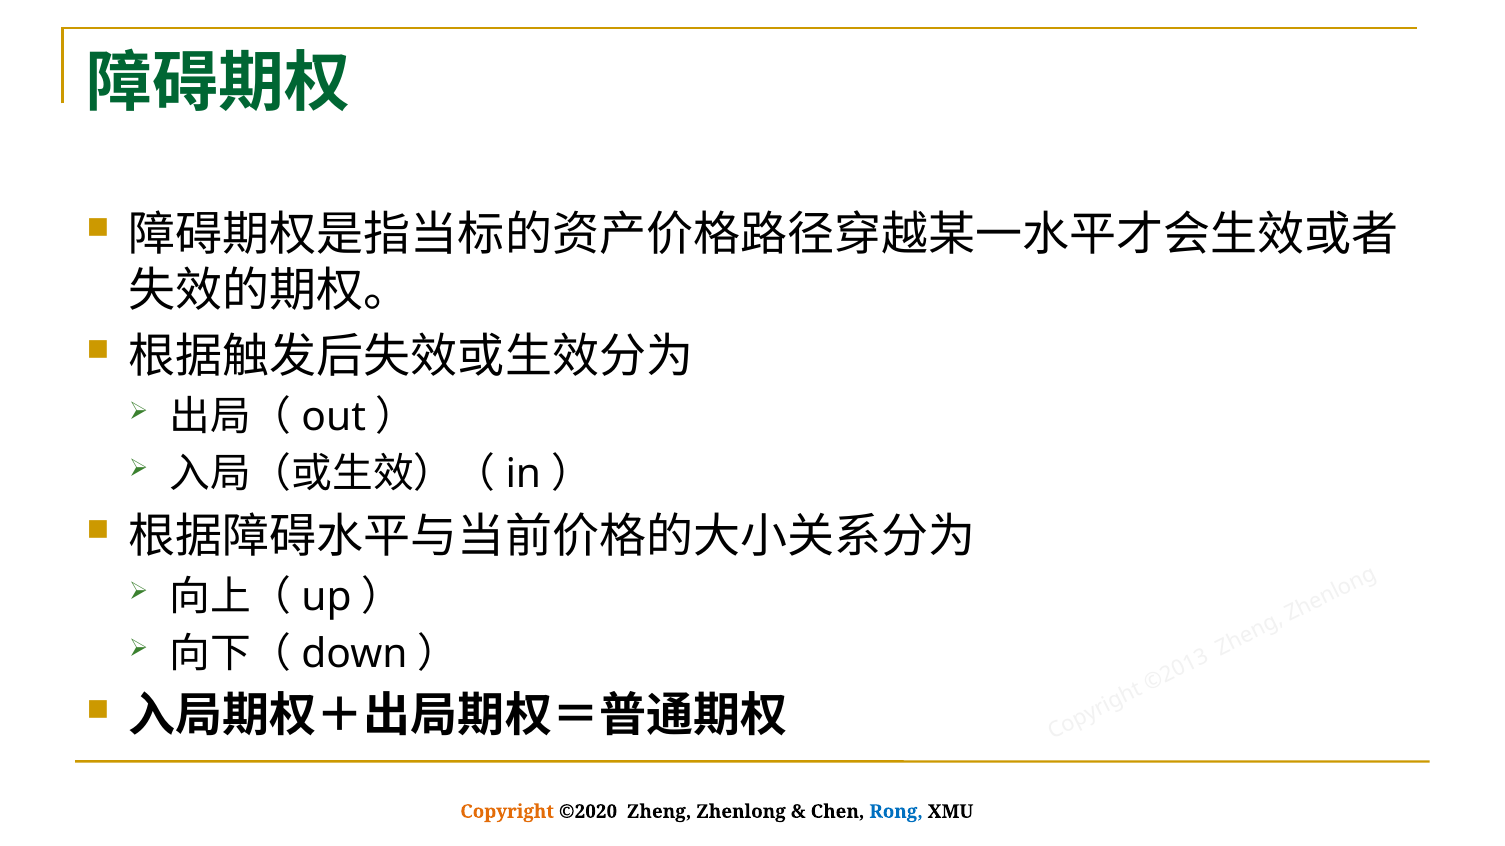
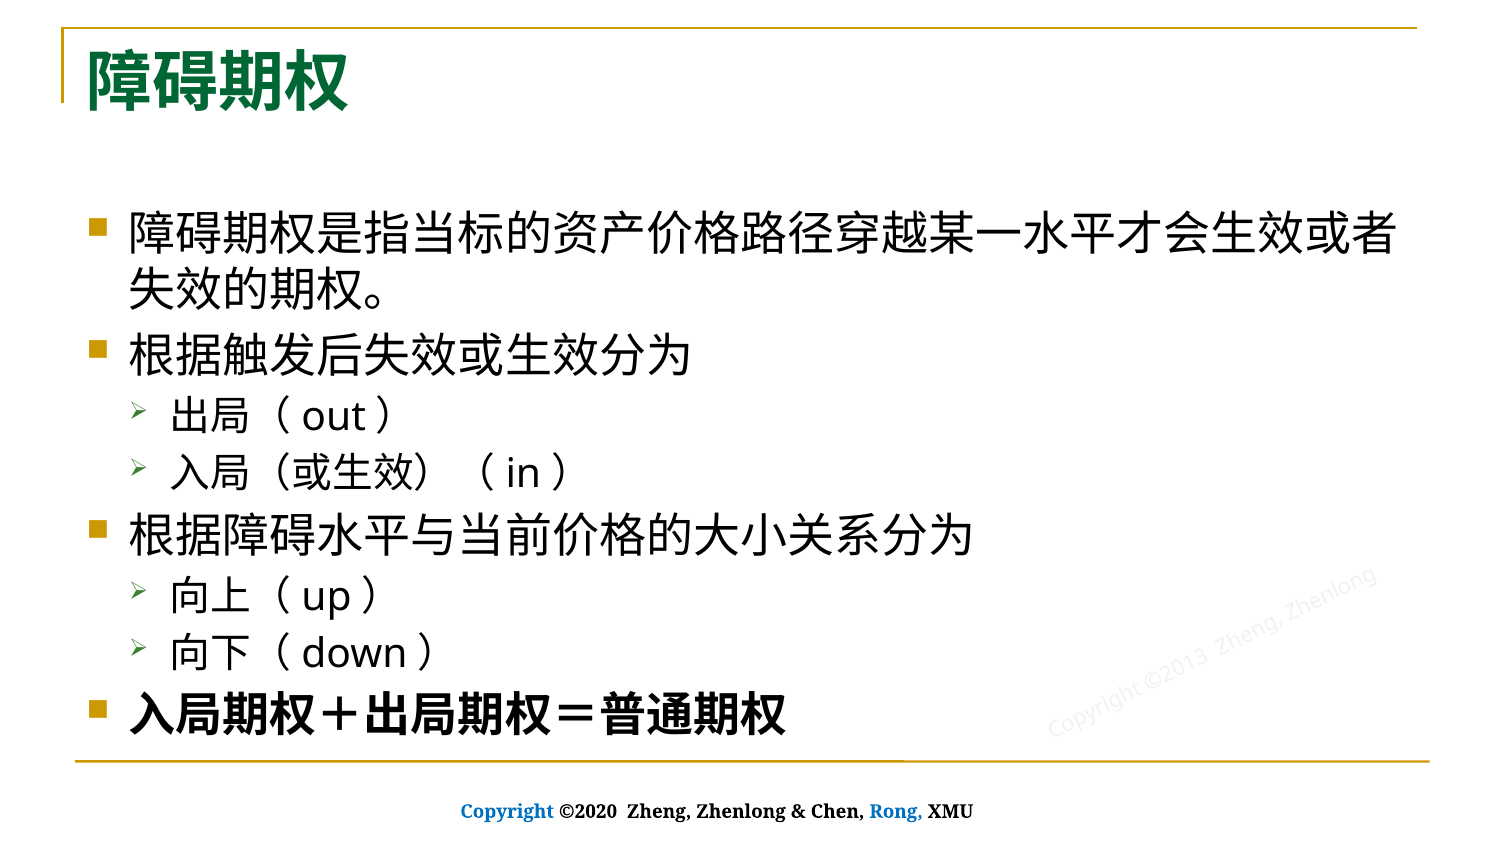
Copyright colour: orange -> blue (507, 812)
